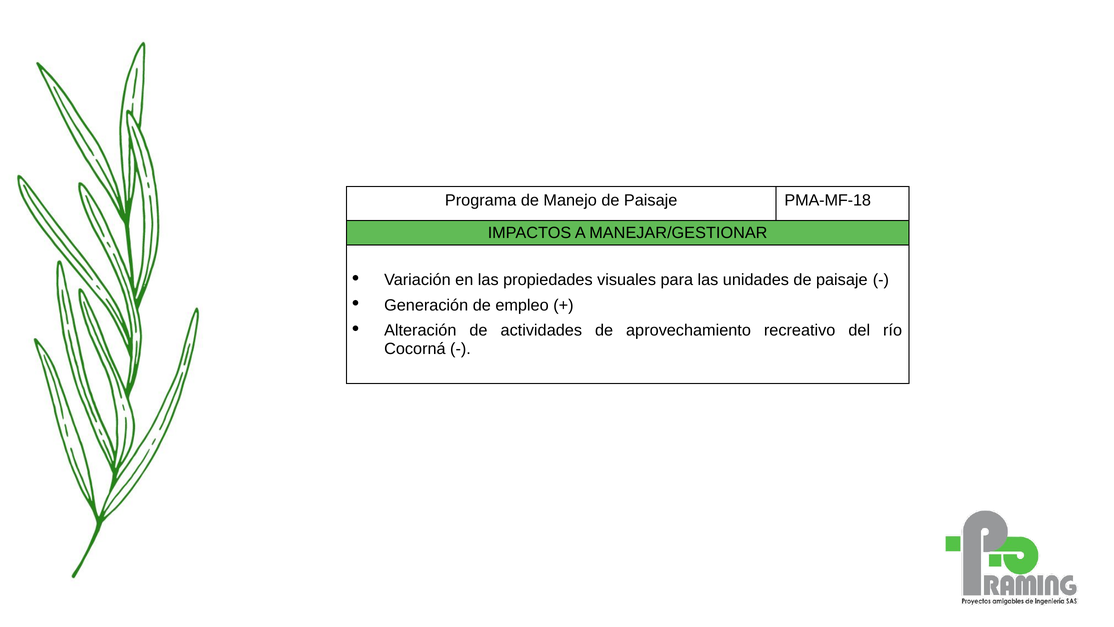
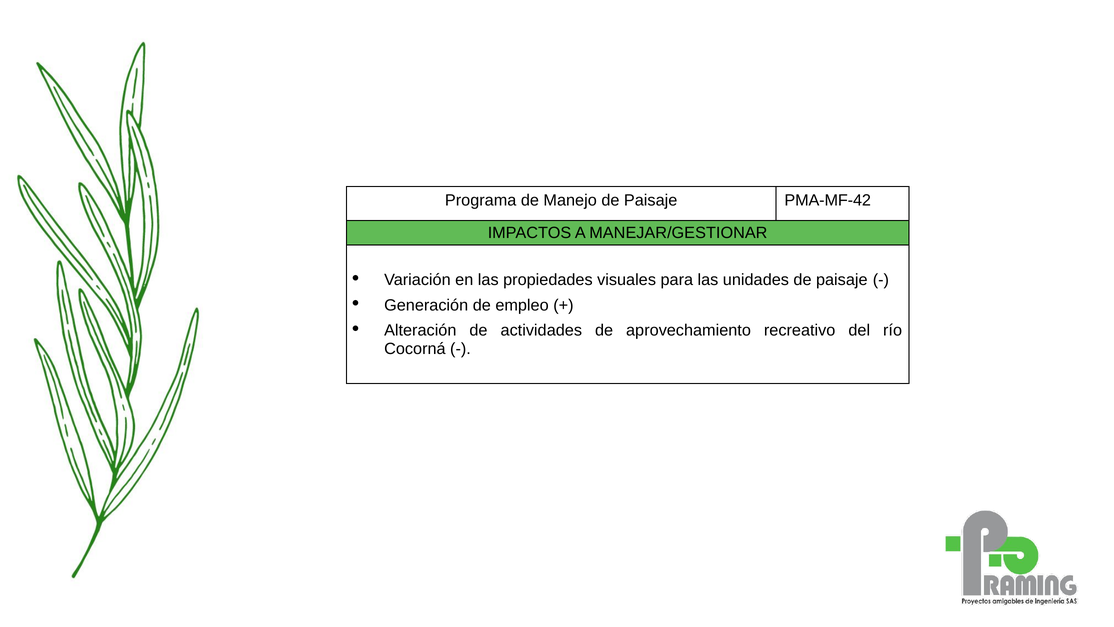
PMA-MF-18: PMA-MF-18 -> PMA-MF-42 (828, 200)
